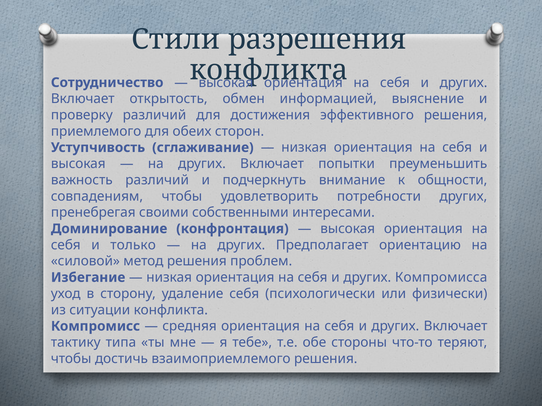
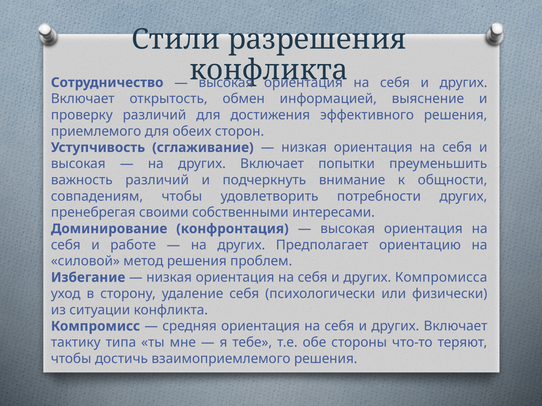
только: только -> работе (133, 245)
